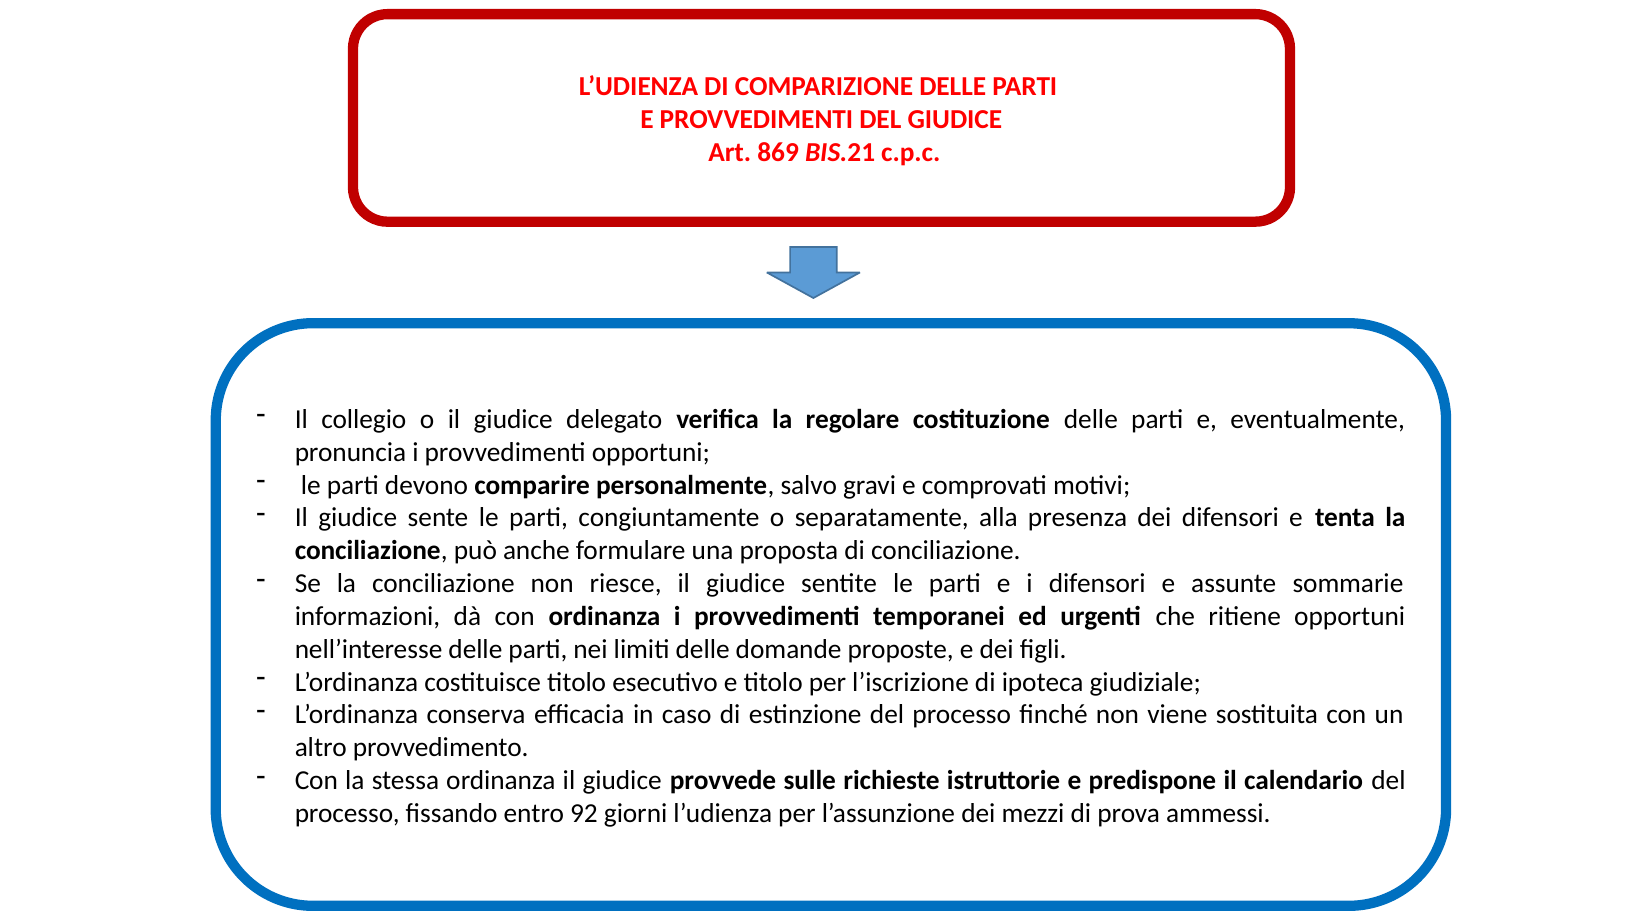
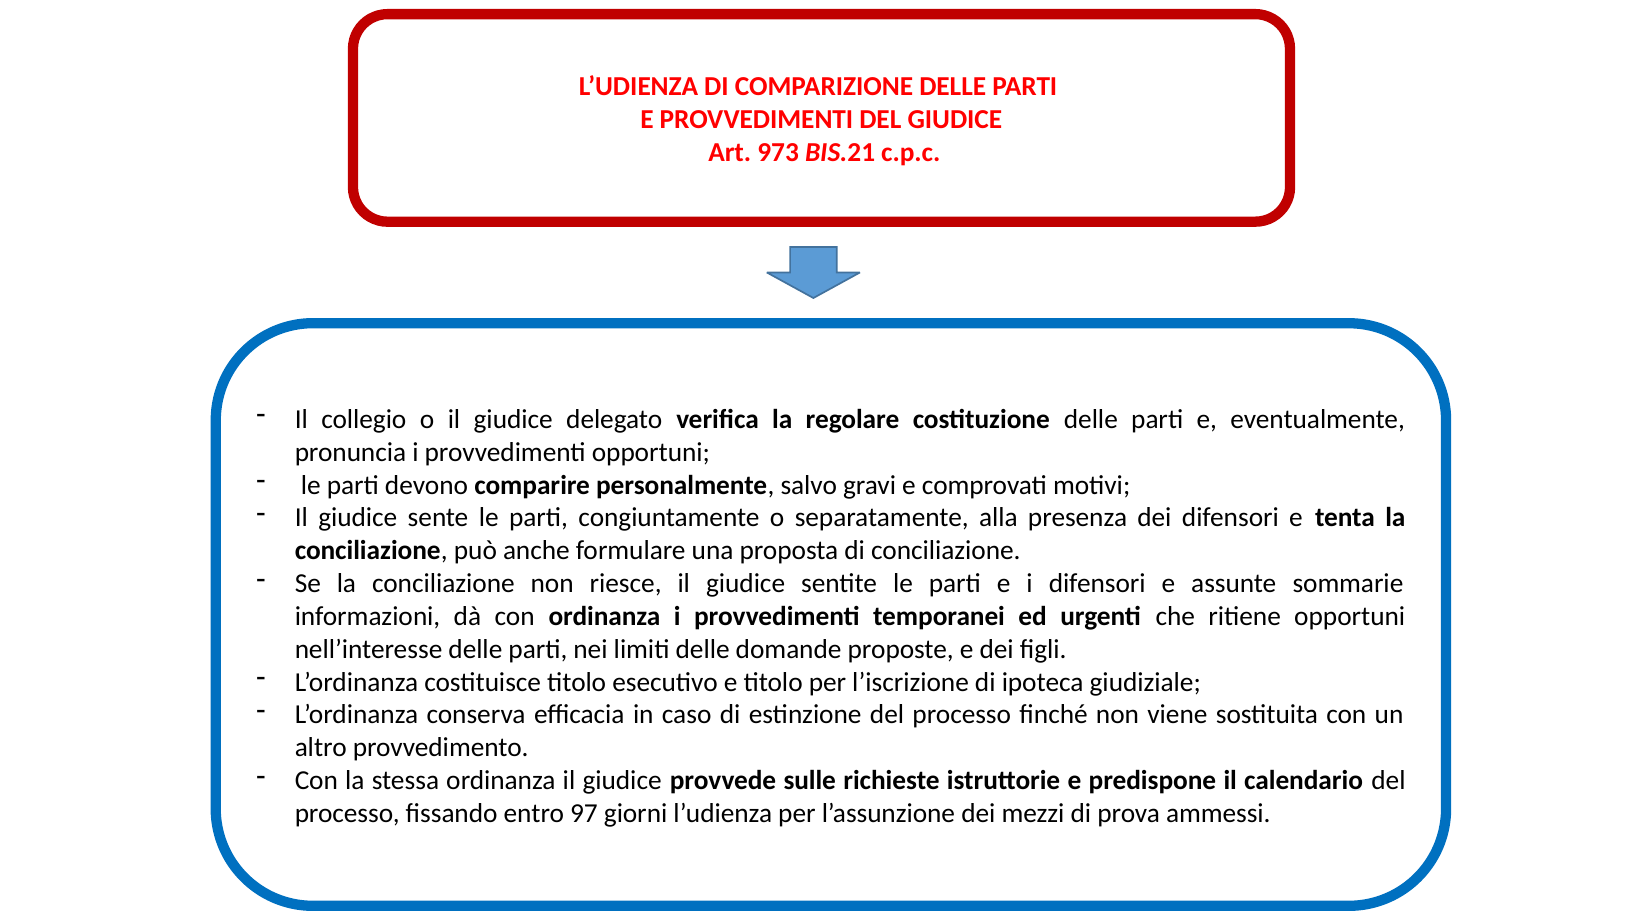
869: 869 -> 973 (778, 153)
92: 92 -> 97 (584, 813)
